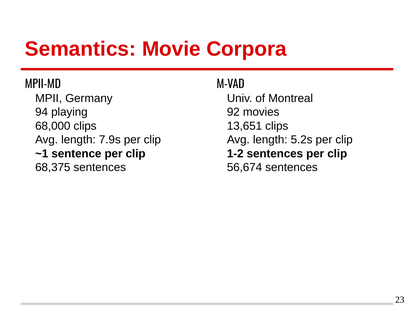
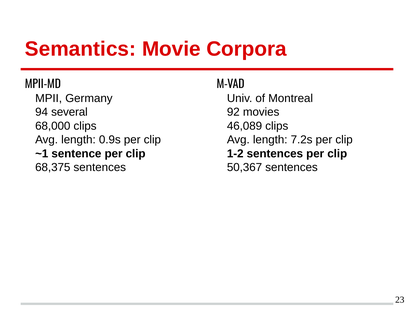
playing: playing -> several (69, 112)
13,651: 13,651 -> 46,089 (245, 126)
7.9s: 7.9s -> 0.9s (110, 140)
5.2s: 5.2s -> 7.2s (302, 140)
56,674: 56,674 -> 50,367 (245, 167)
